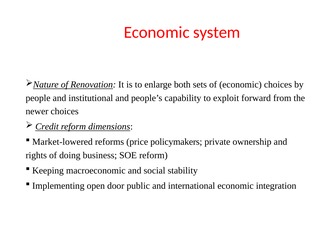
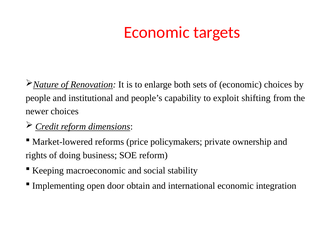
system: system -> targets (217, 32)
forward: forward -> shifting (256, 98)
public: public -> obtain (138, 186)
